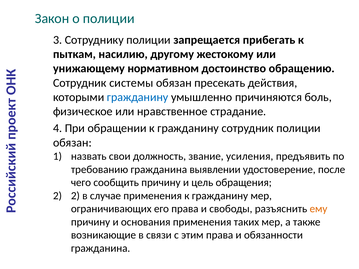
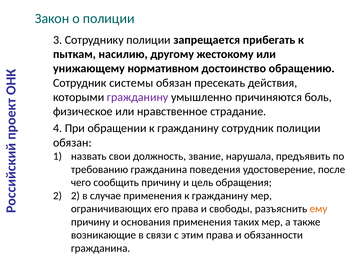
гражданину colour: blue -> purple (138, 97)
усиления: усиления -> нарушала (250, 156)
выявлении: выявлении -> поведения (215, 170)
